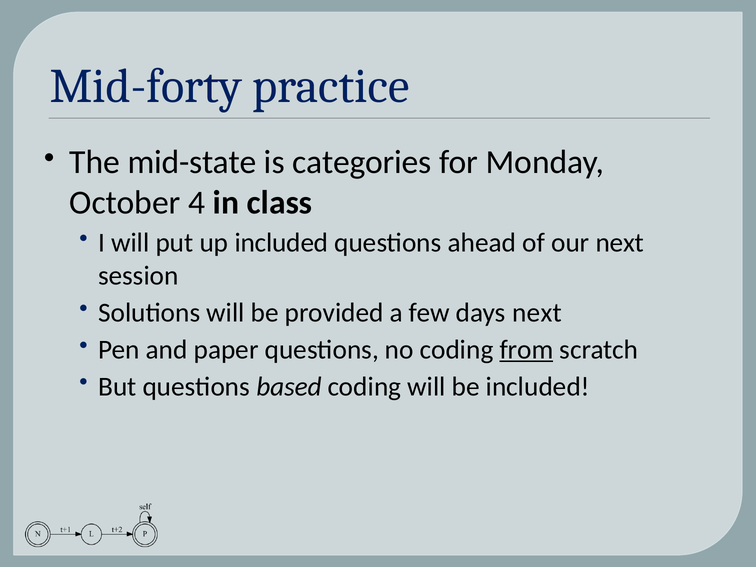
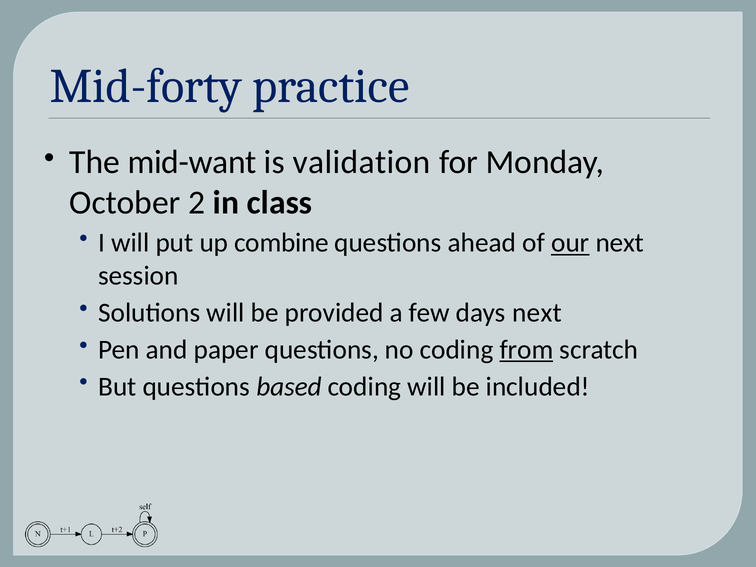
mid-state: mid-state -> mid-want (192, 162)
categories: categories -> validation (362, 162)
4: 4 -> 2 (197, 203)
up included: included -> combine (281, 243)
our underline: none -> present (570, 243)
